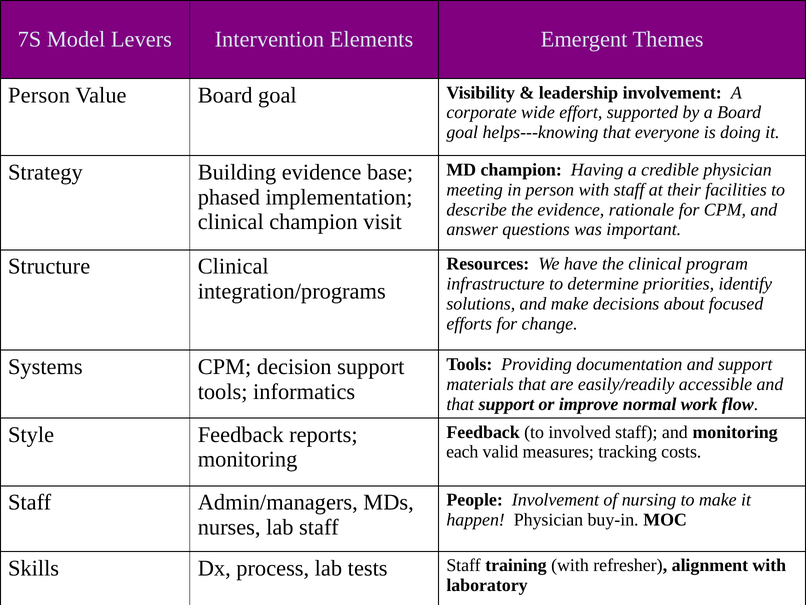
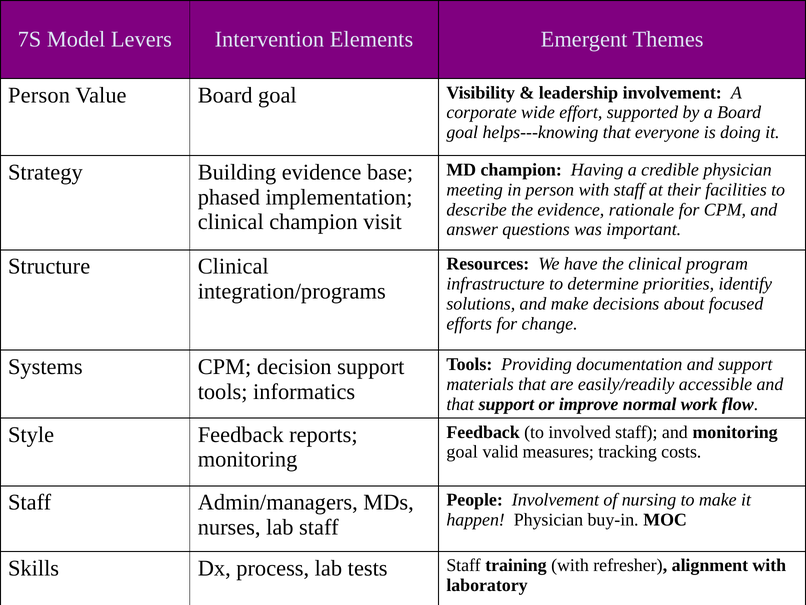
each: each -> goal (462, 452)
